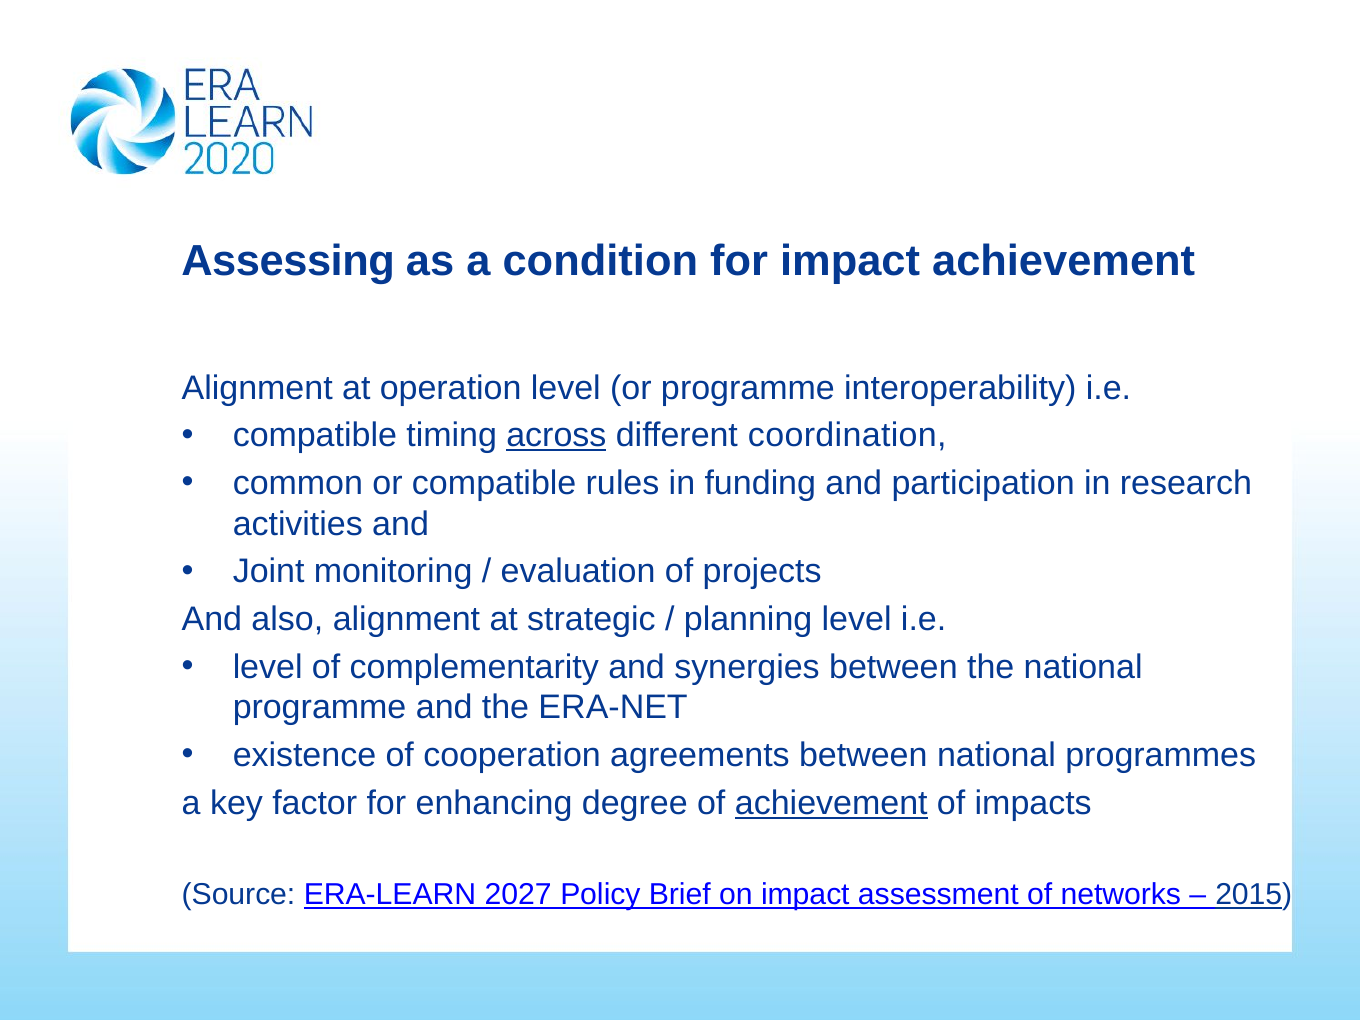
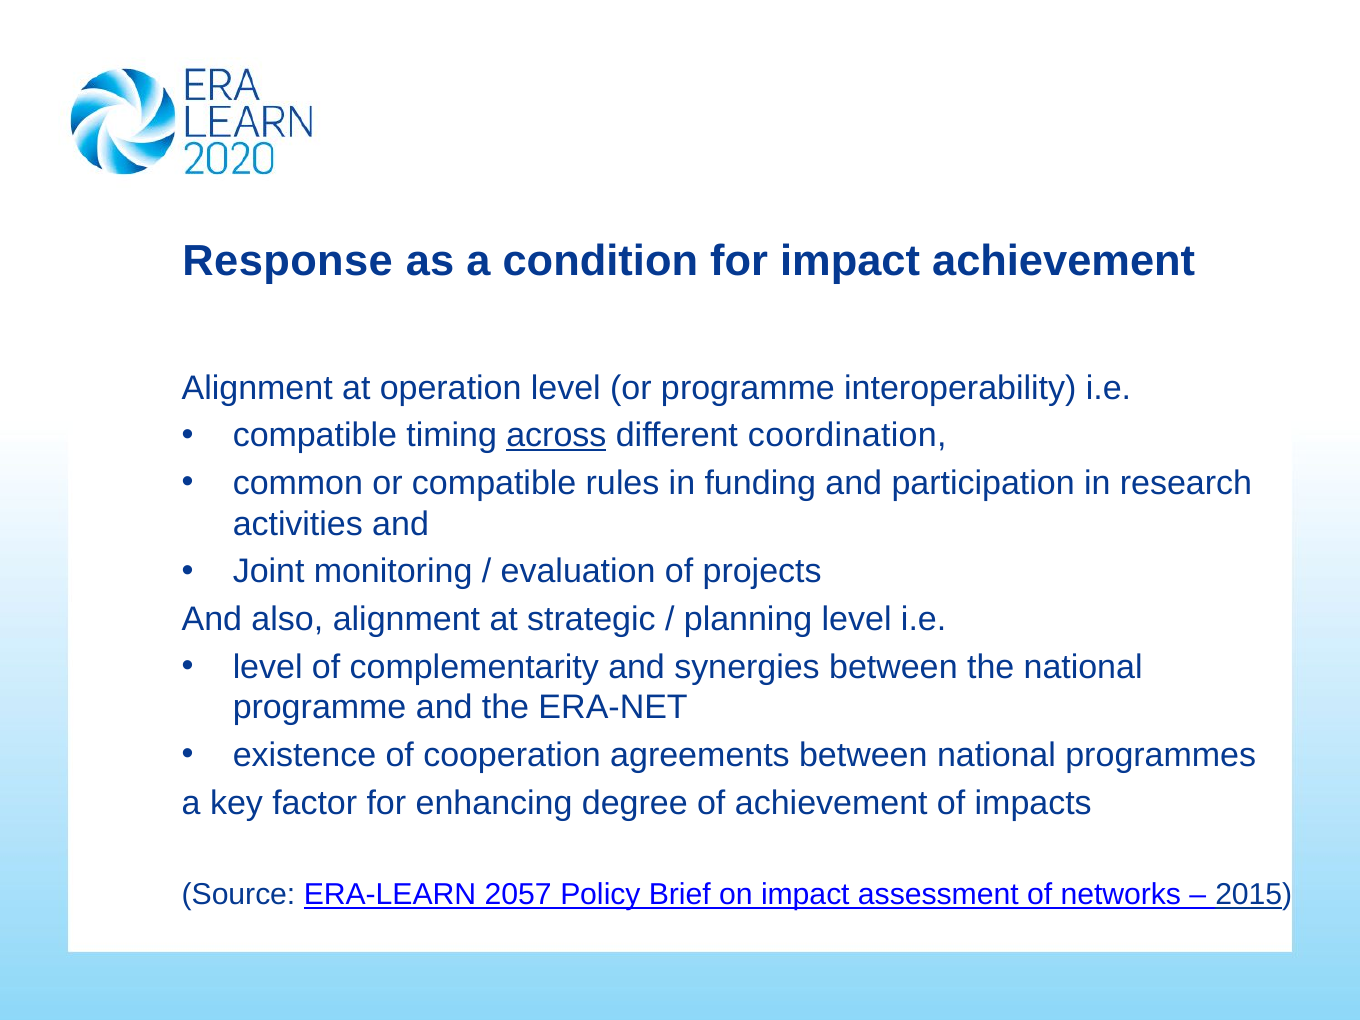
Assessing: Assessing -> Response (288, 261)
achievement underline: present -> none (831, 803)
2027: 2027 -> 2057 (518, 895)
